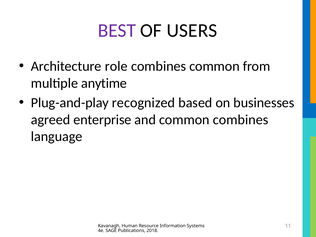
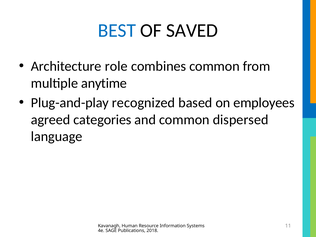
BEST colour: purple -> blue (117, 31)
USERS: USERS -> SAVED (192, 31)
businesses: businesses -> employees (264, 103)
enterprise: enterprise -> categories (102, 120)
common combines: combines -> dispersed (241, 120)
